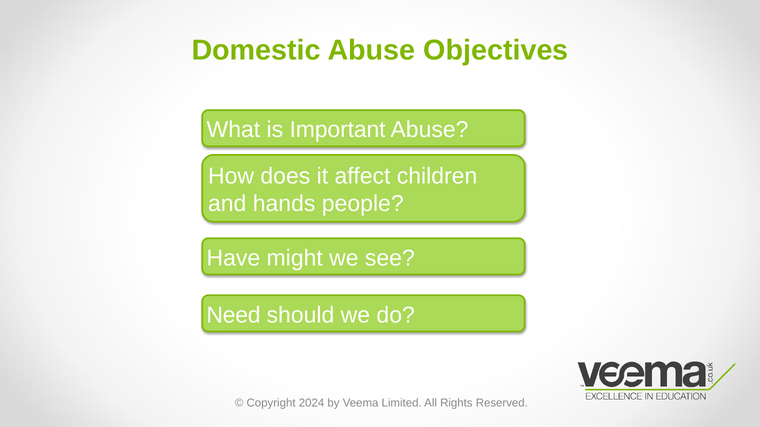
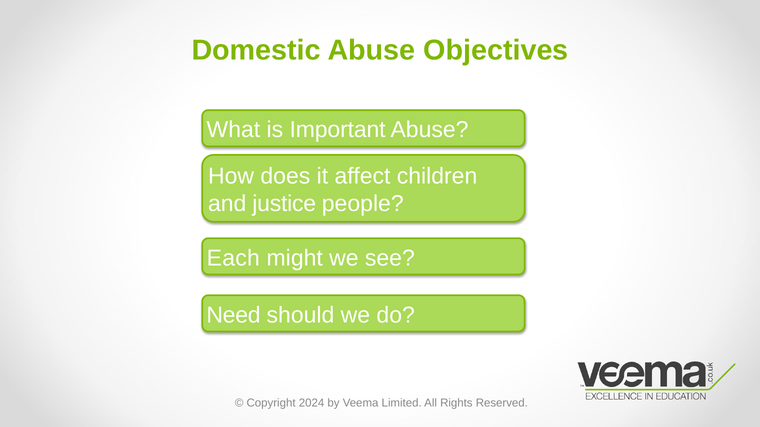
hands: hands -> justice (284, 204)
Have: Have -> Each (233, 258)
